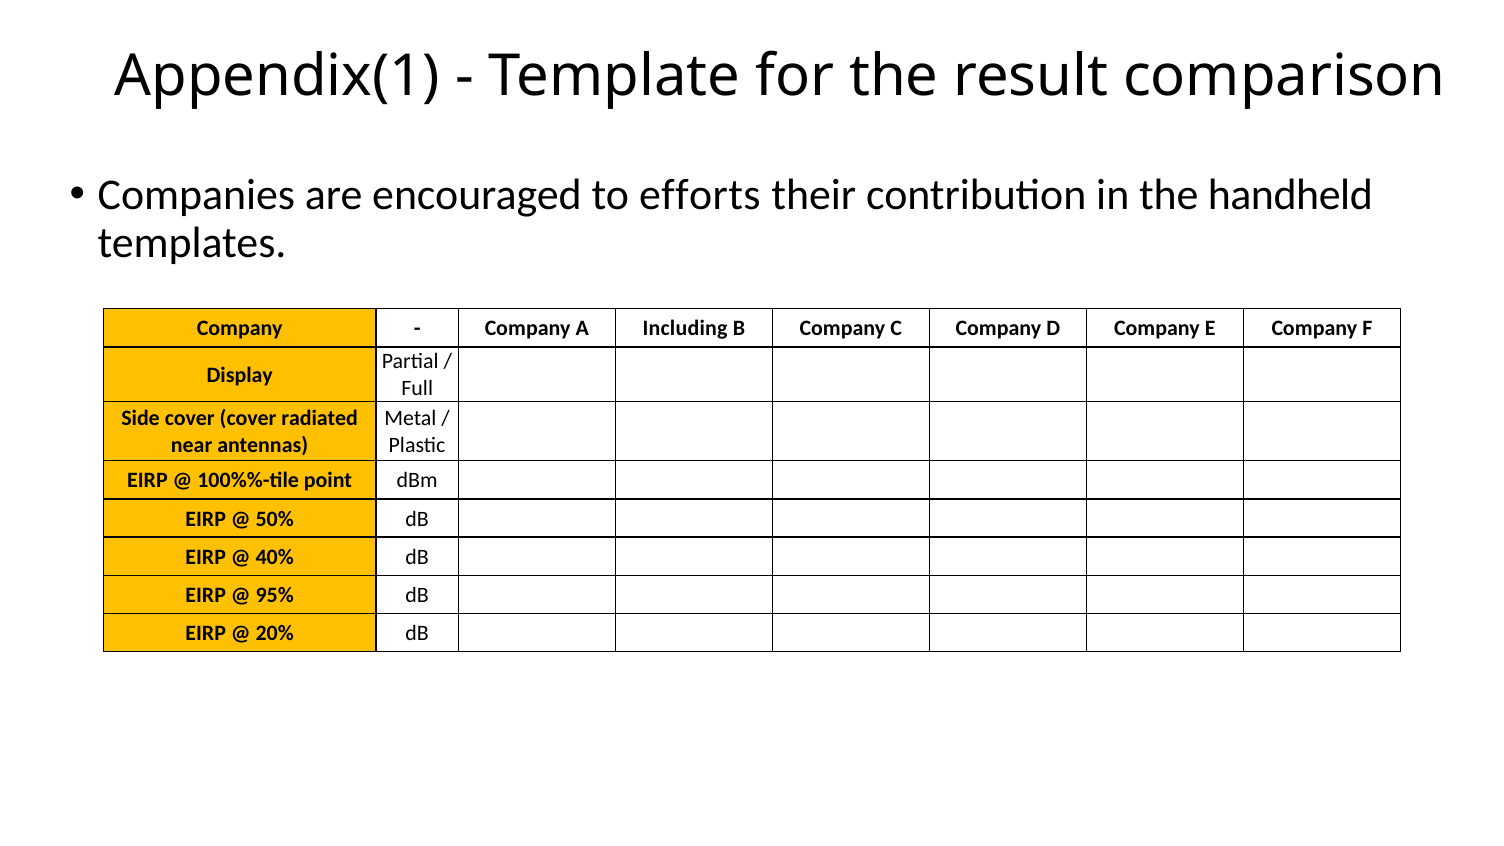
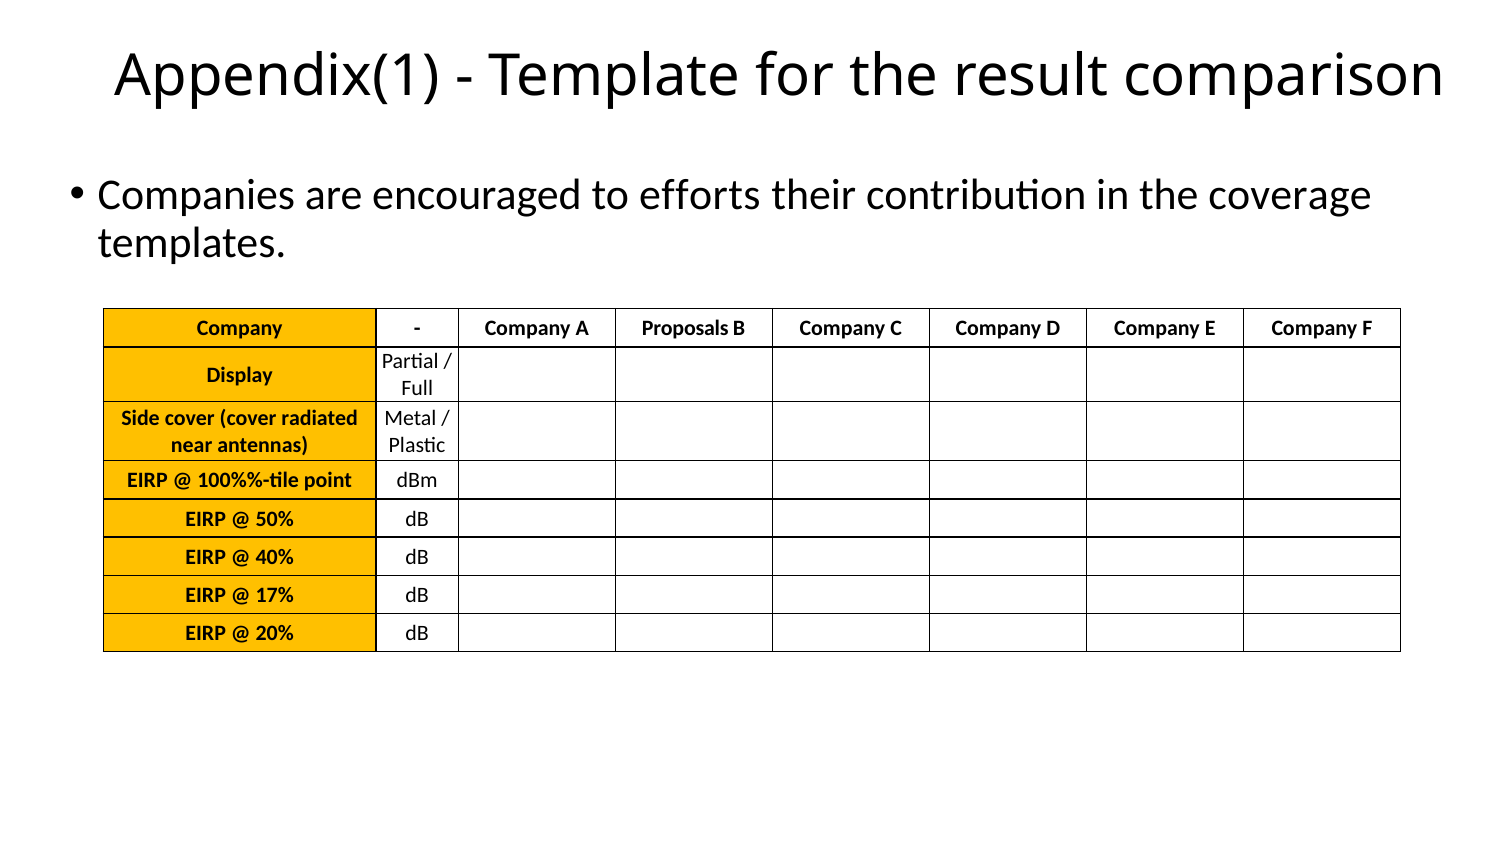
handheld: handheld -> coverage (1290, 195)
Including: Including -> Proposals (685, 329)
95%: 95% -> 17% (275, 595)
